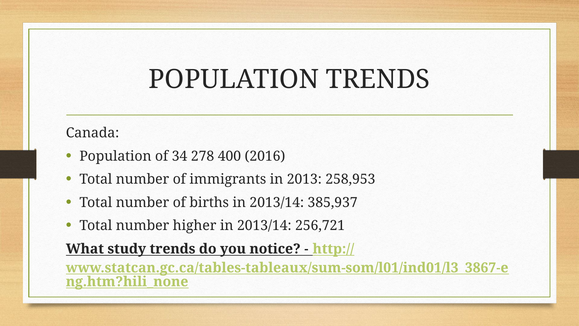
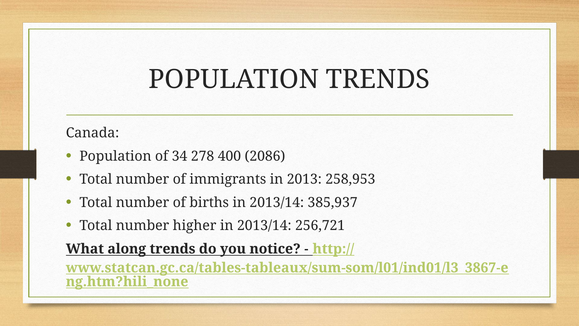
2016: 2016 -> 2086 (265, 156)
study: study -> along (127, 249)
